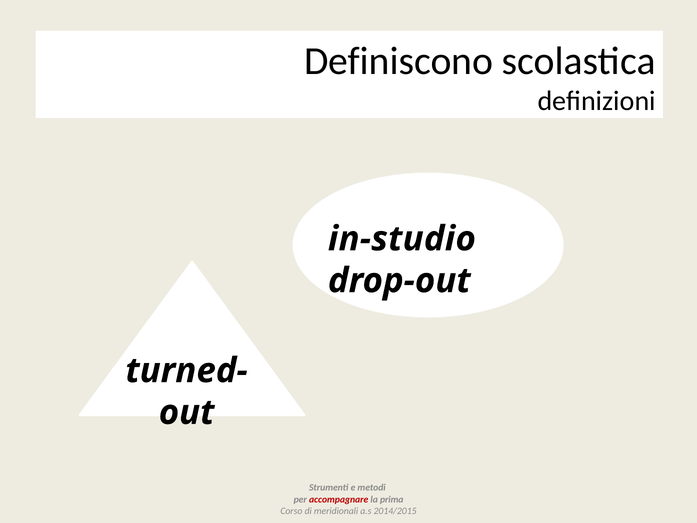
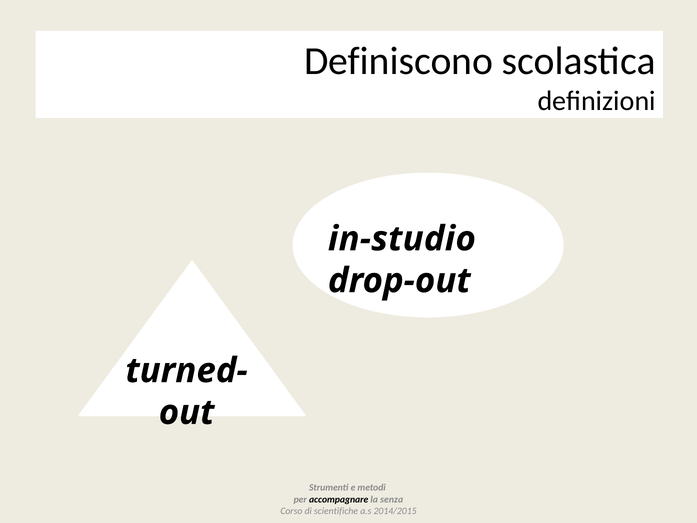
accompagnare colour: red -> black (339, 499)
prima: prima -> senza (392, 499)
meridionali: meridionali -> scientifiche (336, 511)
